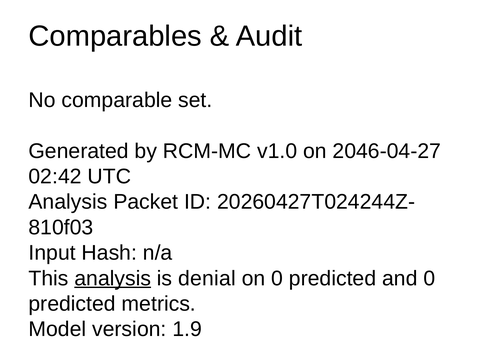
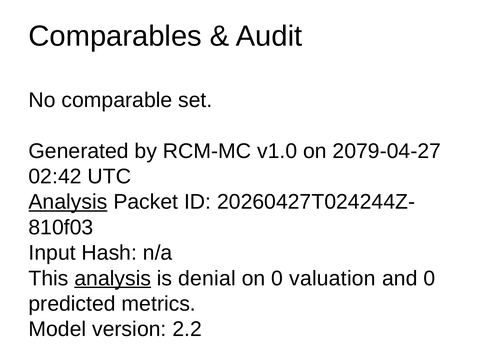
2046-04-27: 2046-04-27 -> 2079-04-27 (387, 151)
Analysis underline: none -> present (68, 202)
on 0 predicted: predicted -> valuation (332, 278)
1.9: 1.9 -> 2.2 (187, 329)
